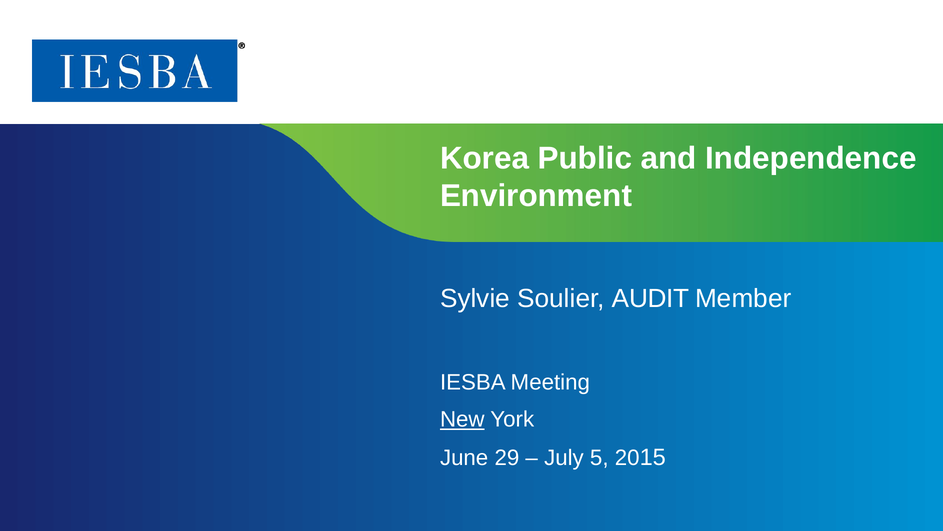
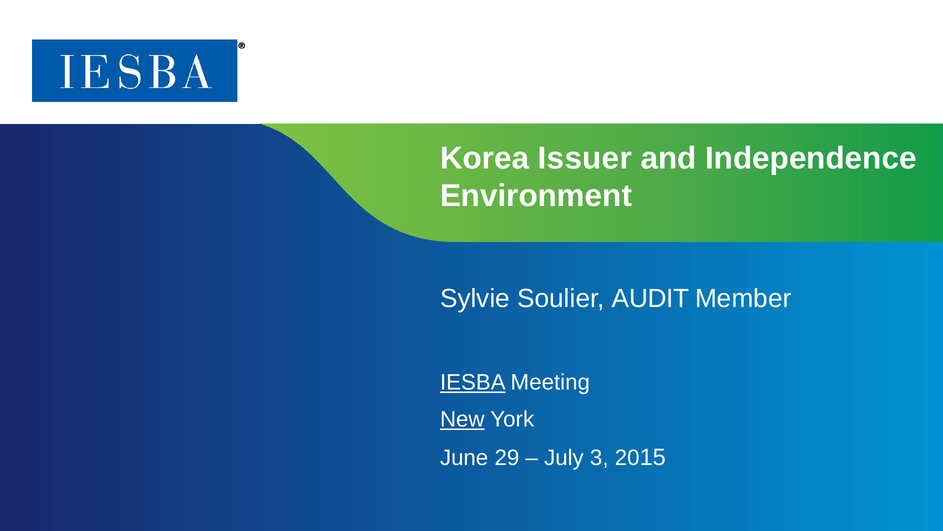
Public: Public -> Issuer (585, 158)
IESBA underline: none -> present (473, 382)
5: 5 -> 3 (599, 457)
